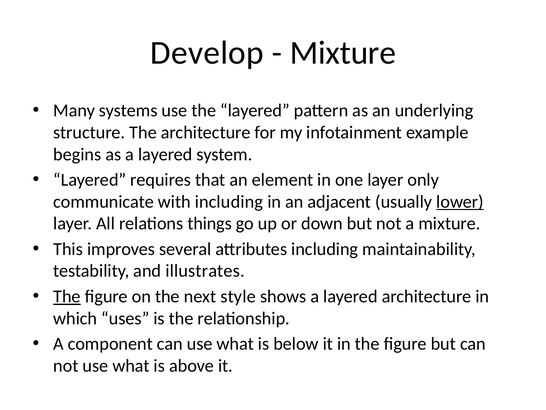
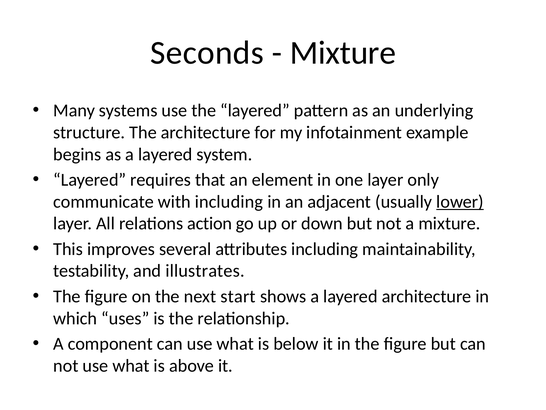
Develop: Develop -> Seconds (207, 53)
things: things -> action (210, 223)
The underline: present -> none (67, 296)
style: style -> start (238, 296)
